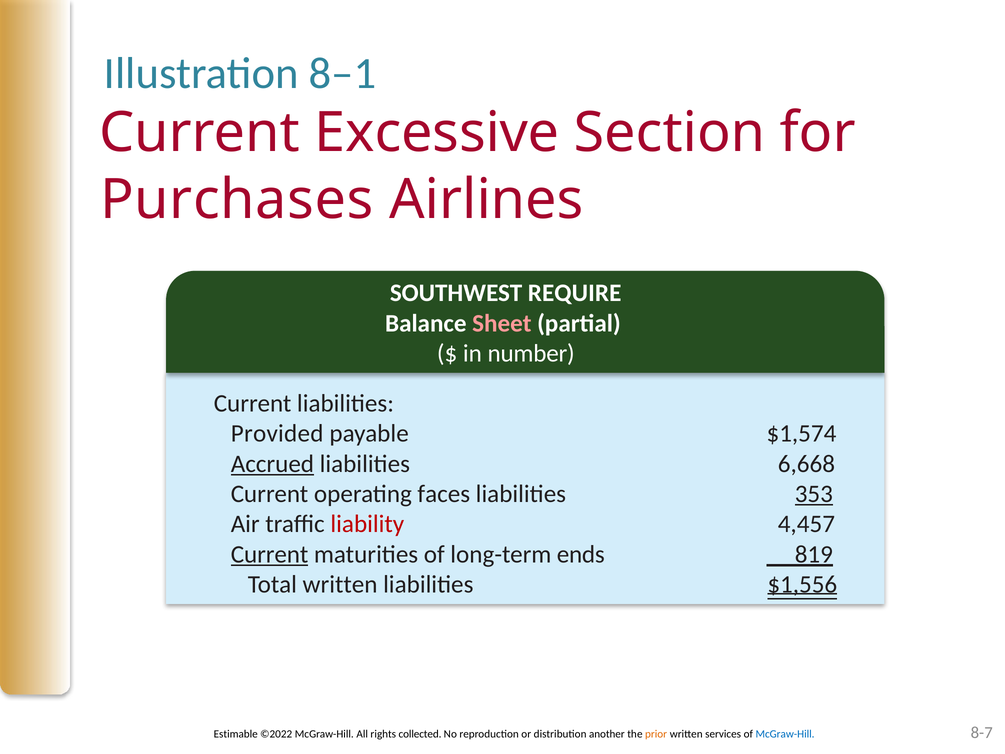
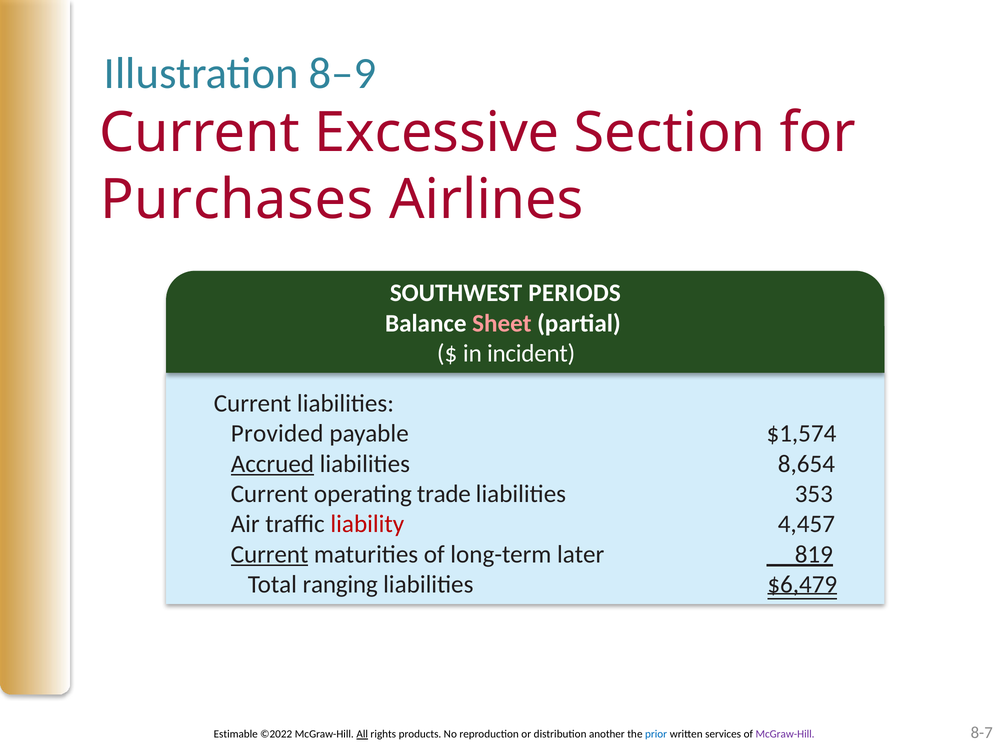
8–1: 8–1 -> 8–9 (343, 73)
REQUIRE: REQUIRE -> PERIODS (575, 293)
number: number -> incident (531, 353)
6,668: 6,668 -> 8,654 (806, 464)
faces: faces -> trade (444, 494)
353 underline: present -> none (814, 494)
ends: ends -> later (581, 554)
Total written: written -> ranging (340, 584)
$1,556: $1,556 -> $6,479 (802, 584)
All underline: none -> present (362, 734)
collected: collected -> products (420, 734)
prior colour: orange -> blue (656, 734)
McGraw-Hill colour: blue -> purple (785, 734)
